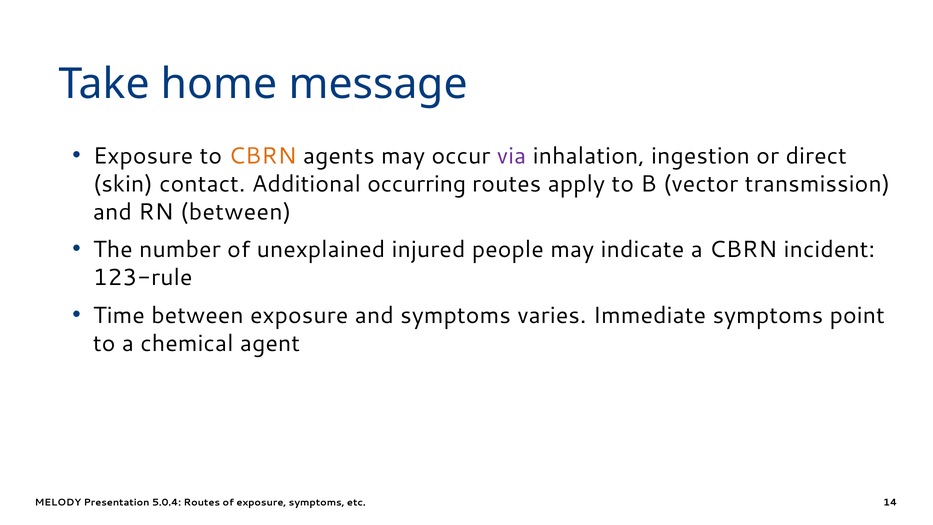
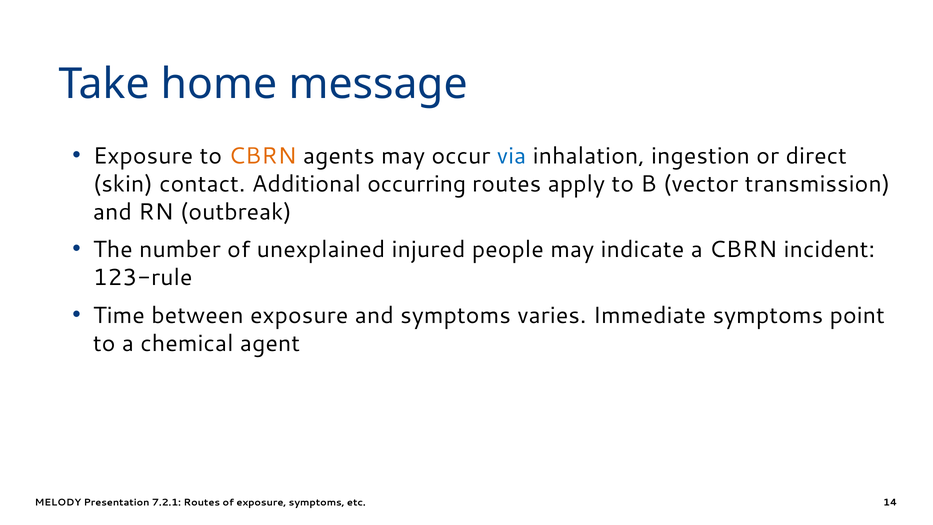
via colour: purple -> blue (512, 156)
RN between: between -> outbreak (236, 212)
5.0.4: 5.0.4 -> 7.2.1 (166, 502)
